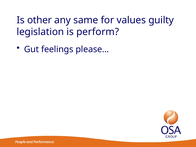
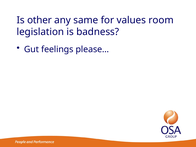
guilty: guilty -> room (161, 20)
perform: perform -> badness (98, 32)
